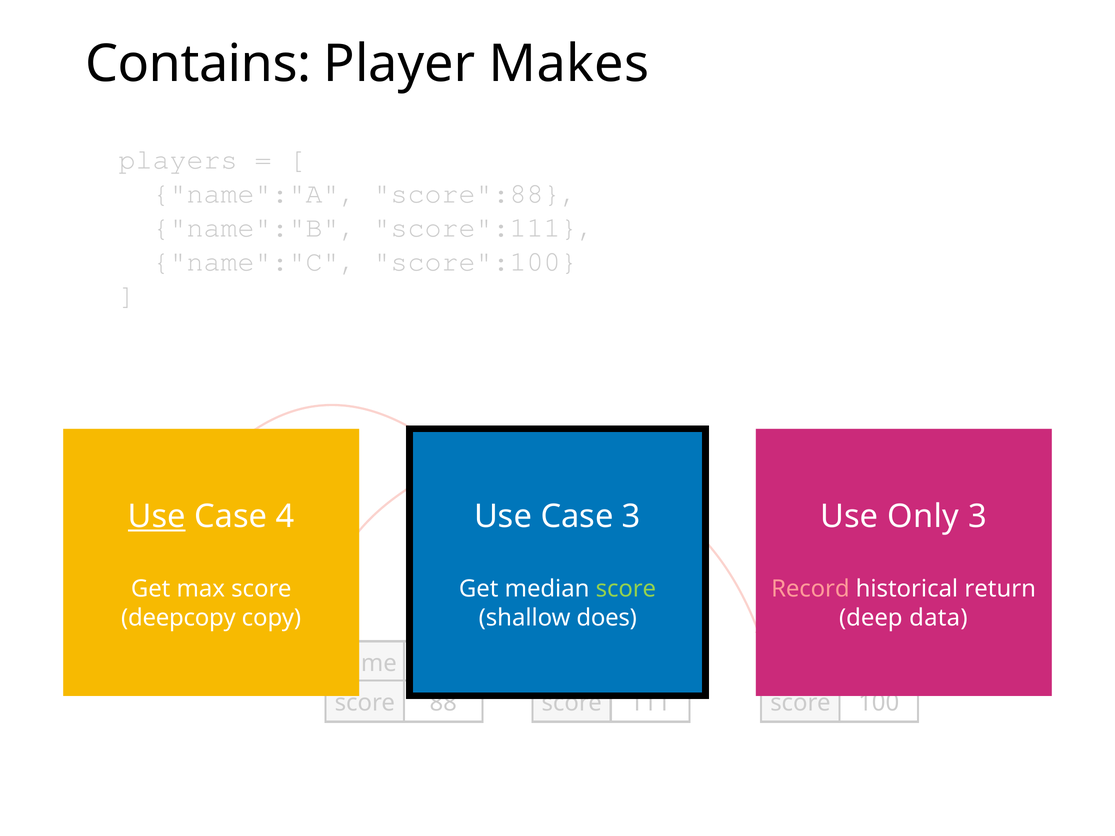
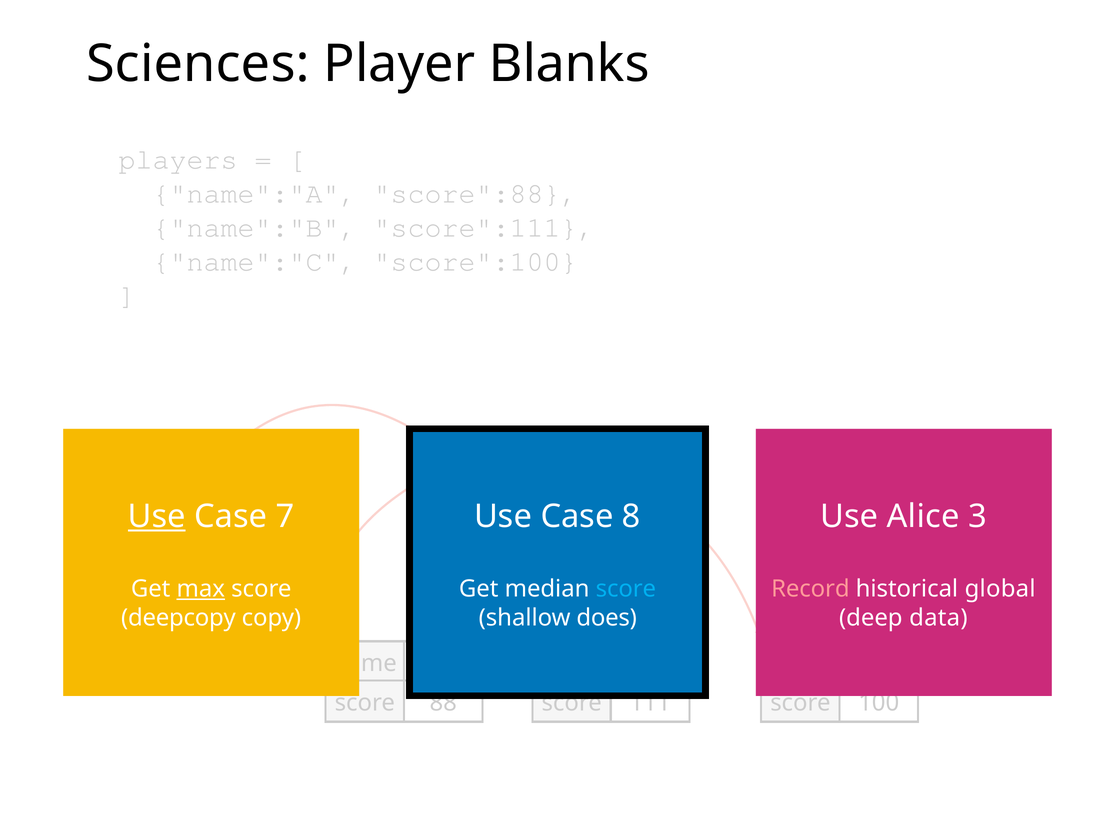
Contains: Contains -> Sciences (198, 64)
Makes: Makes -> Blanks (569, 64)
4: 4 -> 7 (285, 517)
Case 3: 3 -> 8 (631, 517)
Only: Only -> Alice (923, 517)
max underline: none -> present (201, 589)
score colour: light green -> light blue (626, 589)
return: return -> global (1000, 589)
